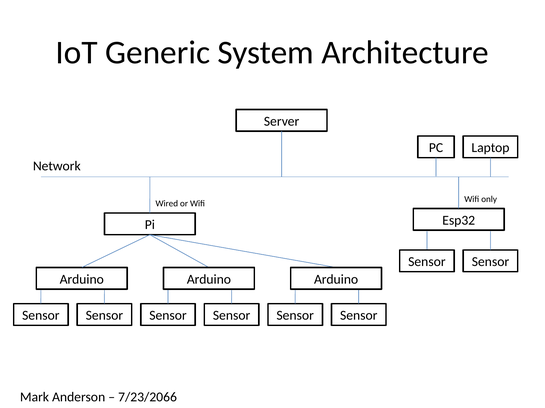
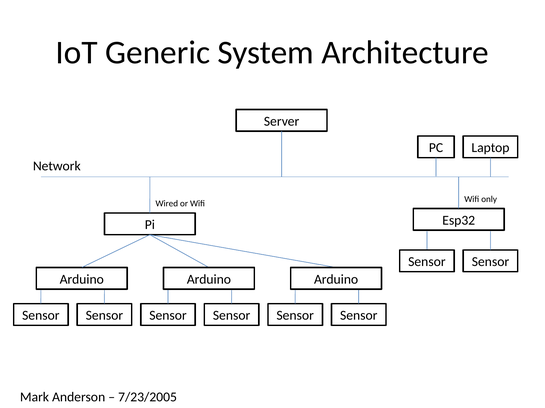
7/23/2066: 7/23/2066 -> 7/23/2005 (148, 398)
